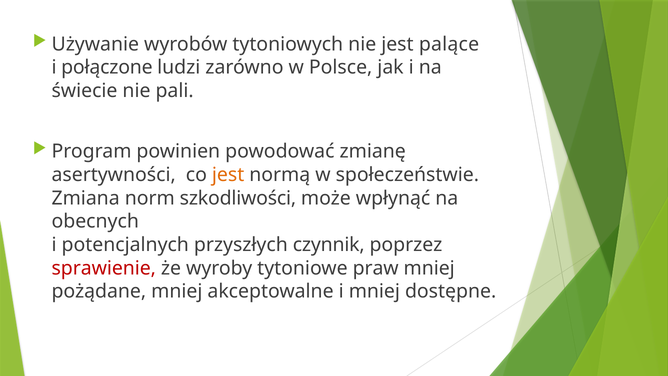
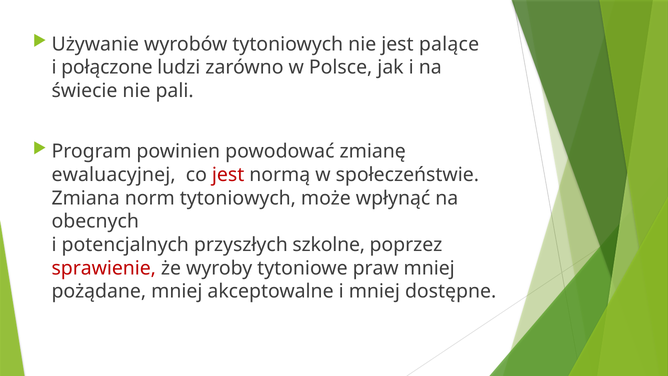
asertywności: asertywności -> ewaluacyjnej (114, 175)
jest colour: orange -> red (228, 175)
norm szkodliwości: szkodliwości -> tytoniowych (238, 198)
czynnik: czynnik -> szkolne (329, 245)
